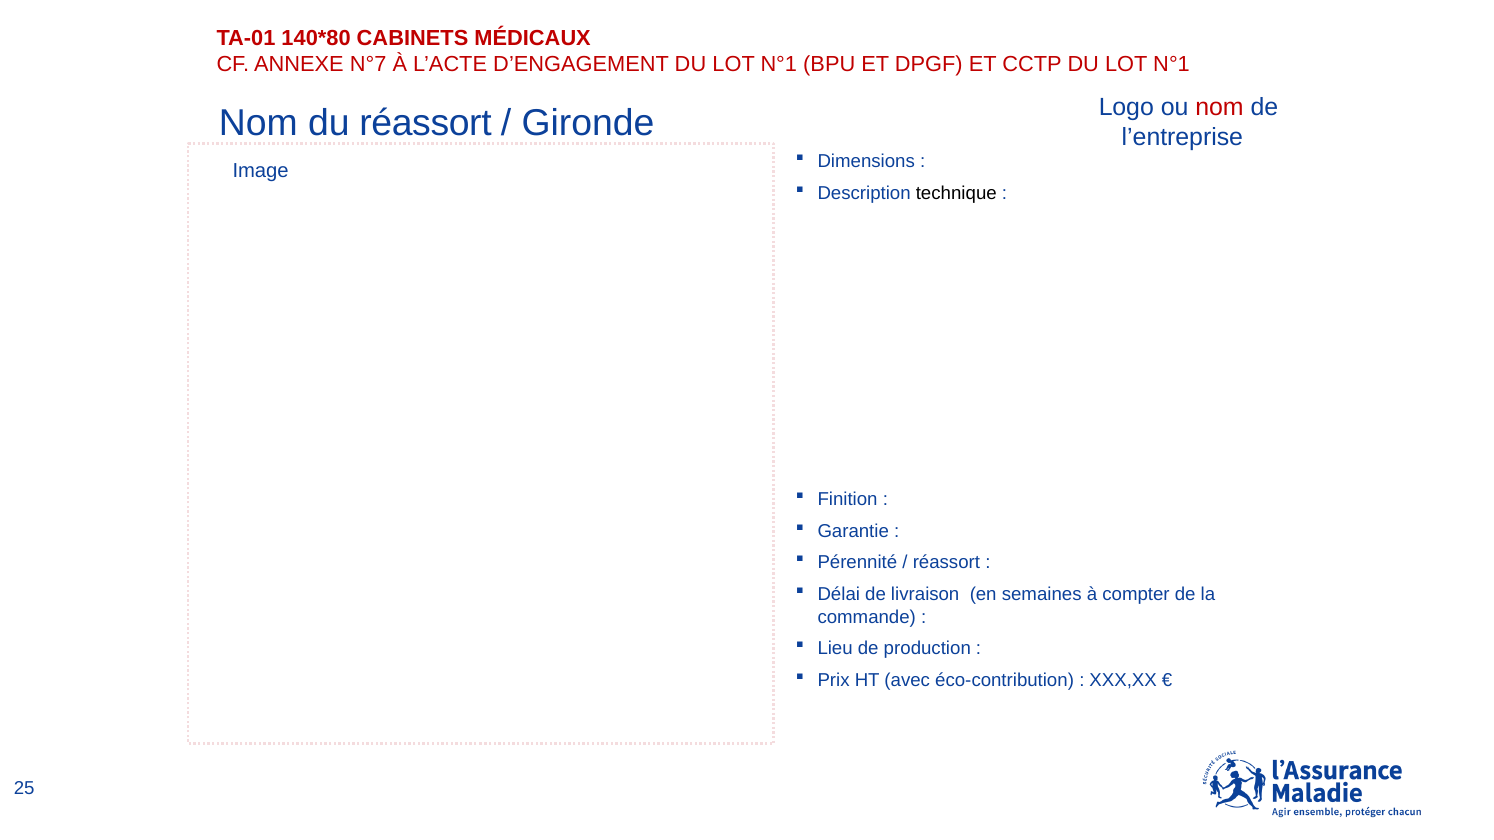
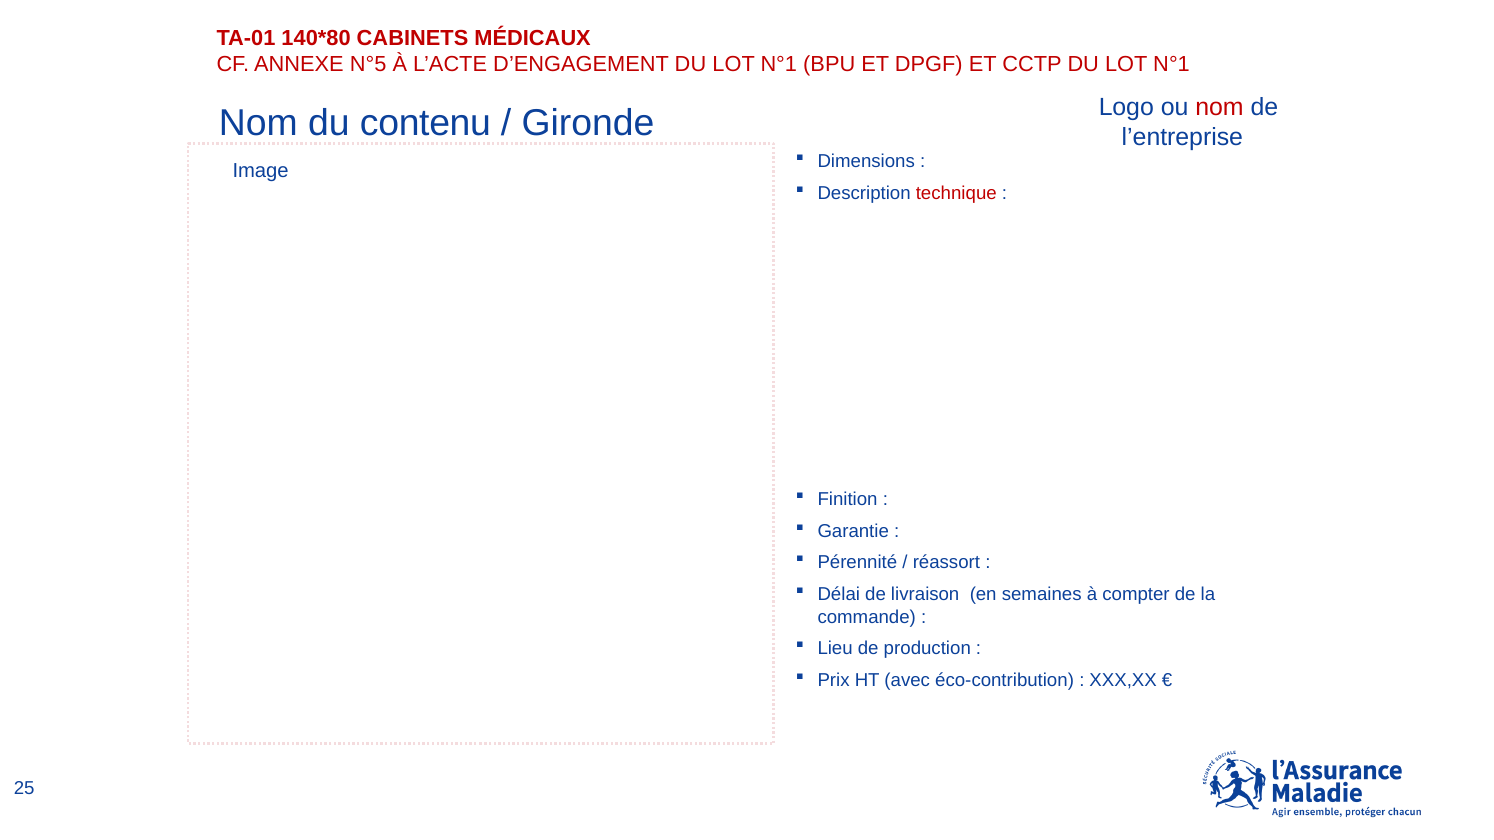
N°7: N°7 -> N°5 (368, 64)
du réassort: réassort -> contenu (425, 123)
technique colour: black -> red (956, 193)
